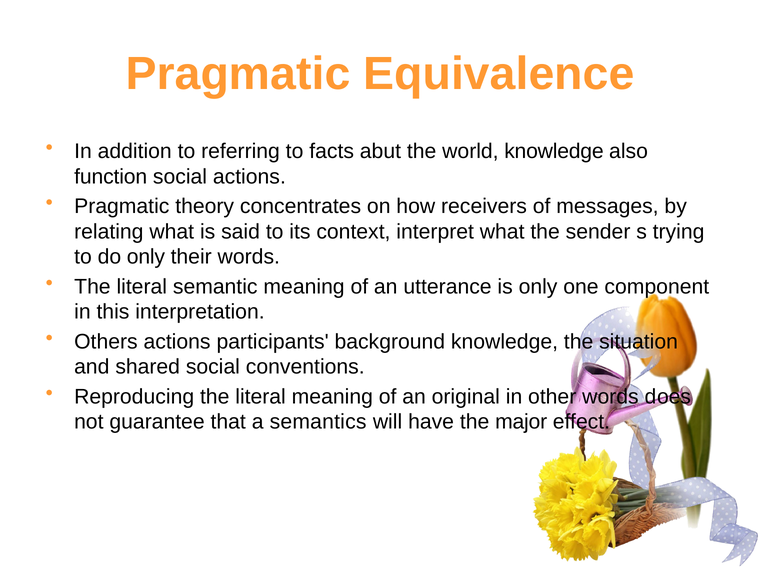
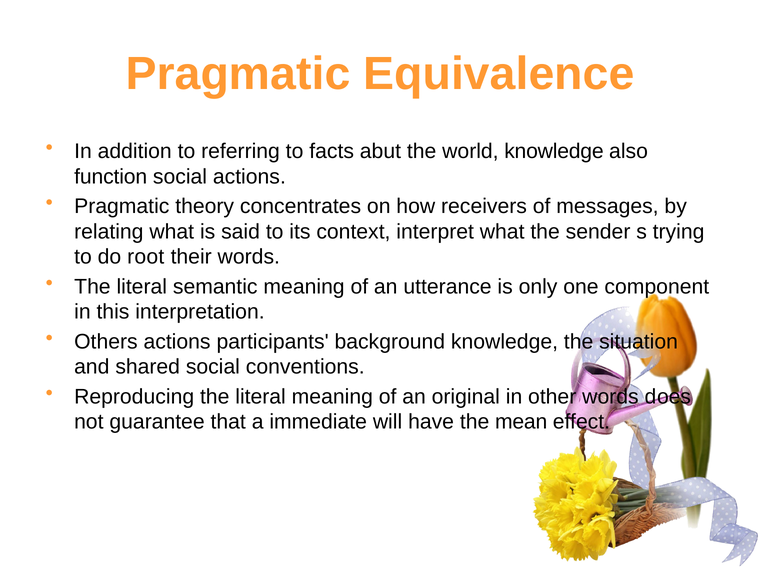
do only: only -> root (146, 257)
semantics: semantics -> immediate (318, 422)
major: major -> mean (521, 422)
